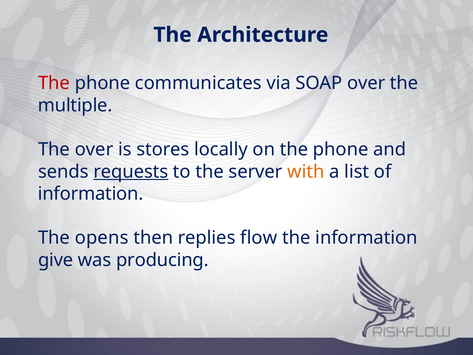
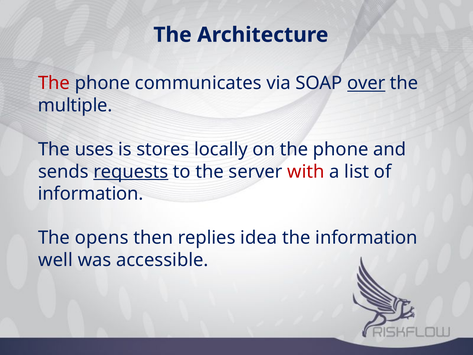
over underline: none -> present (366, 83)
The over: over -> uses (94, 149)
with colour: orange -> red (306, 171)
flow: flow -> idea (259, 238)
give: give -> well (55, 260)
producing: producing -> accessible (162, 260)
